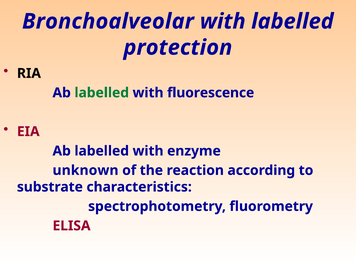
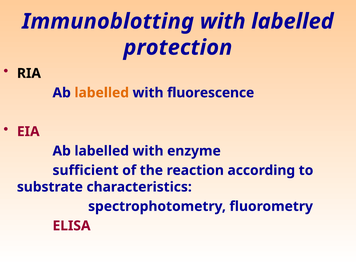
Bronchoalveolar: Bronchoalveolar -> Immunoblotting (108, 21)
labelled colour: green -> orange (102, 93)
unknown: unknown -> sufficient (86, 170)
